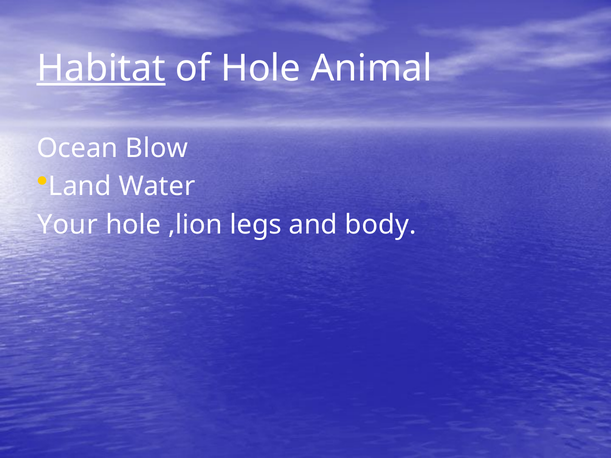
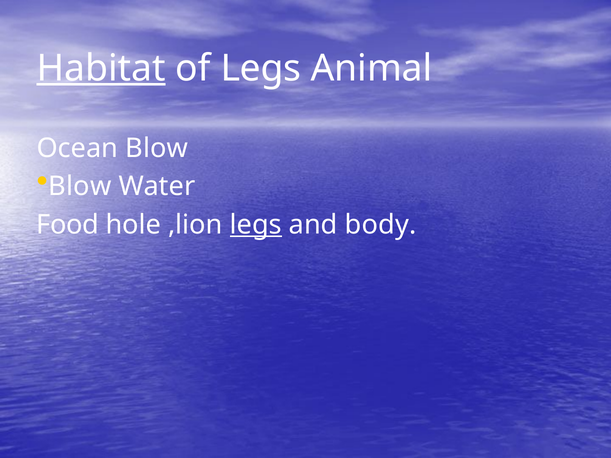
of Hole: Hole -> Legs (261, 68)
Land: Land -> Blow (80, 187)
Your: Your -> Food (68, 225)
legs underline: none -> present (256, 225)
